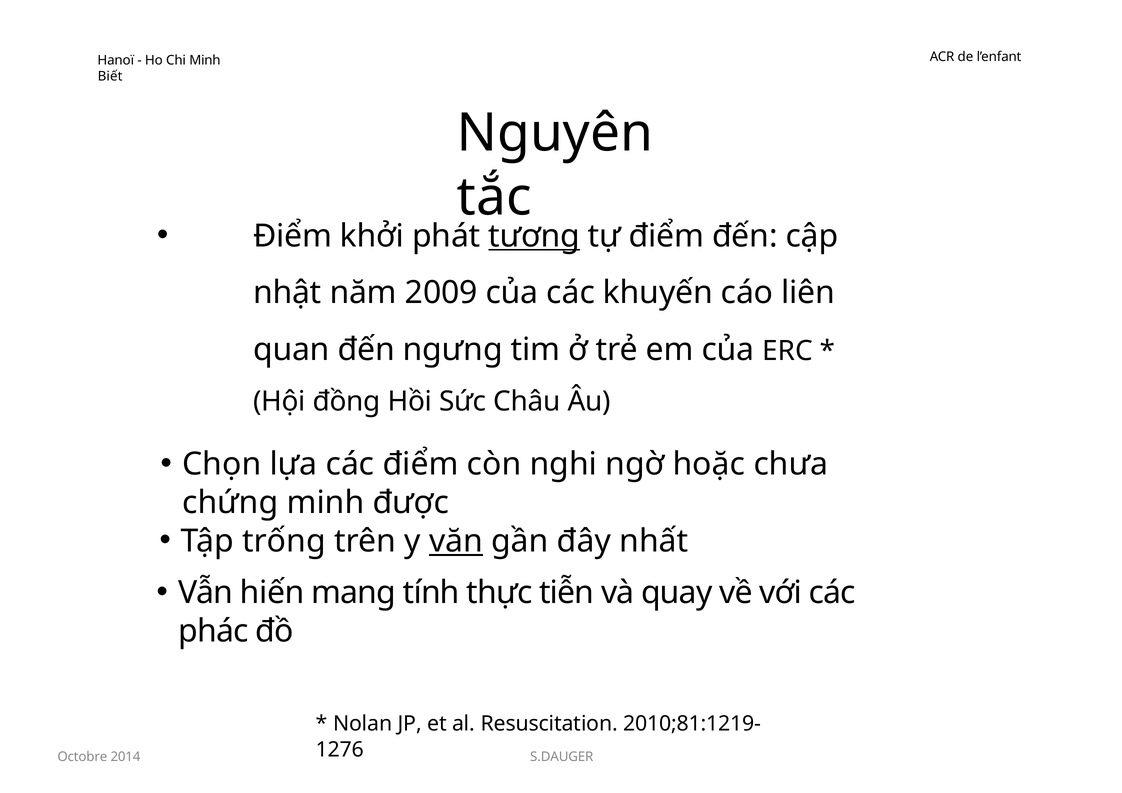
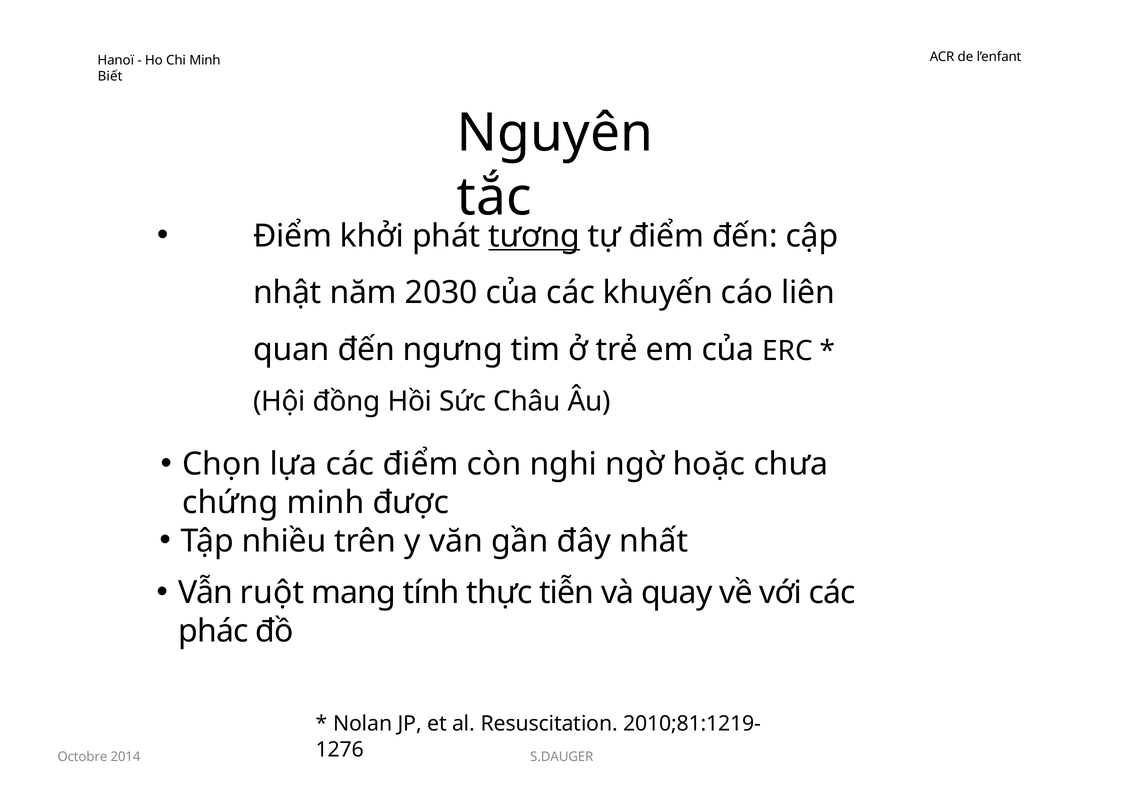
2009: 2009 -> 2030 (441, 293)
trống: trống -> nhiều (284, 541)
văn underline: present -> none (456, 541)
hiến: hiến -> ruột (272, 593)
